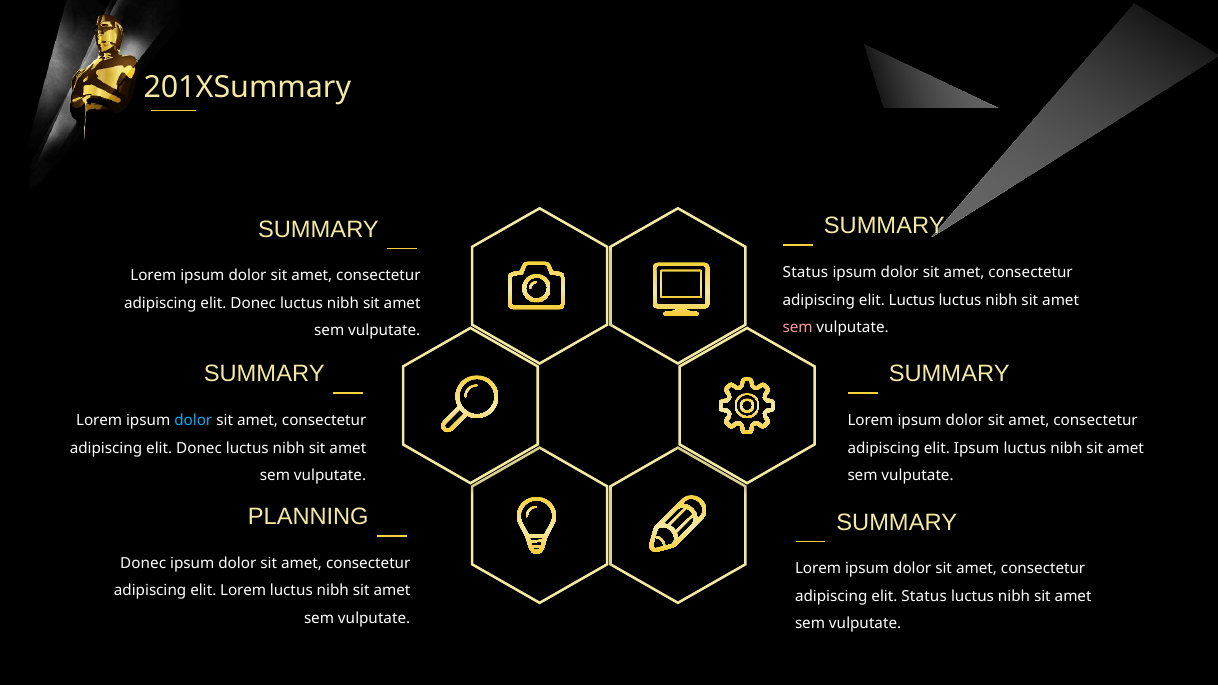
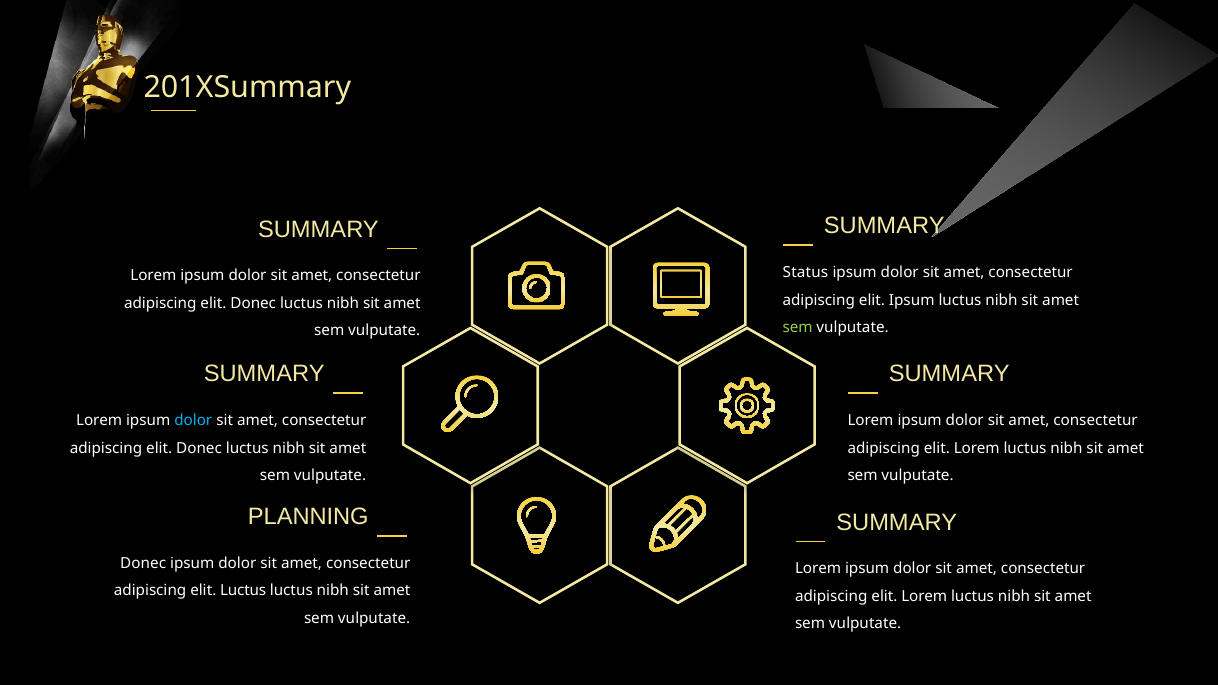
elit Luctus: Luctus -> Ipsum (912, 300)
sem colour: pink -> light green (798, 328)
Ipsum: Ipsum -> Lorem (977, 448)
elit Lorem: Lorem -> Luctus (243, 591)
Status: Status -> Lorem (924, 596)
